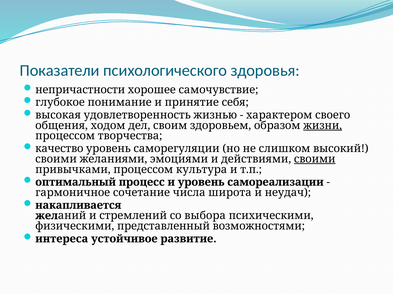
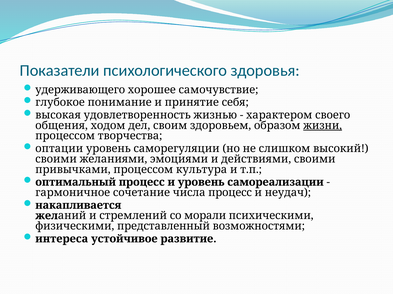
непричастности: непричастности -> удерживающего (80, 90)
качество: качество -> оптации (59, 149)
своими underline: present -> none (315, 159)
числа широта: широта -> процесс (230, 193)
выбора: выбора -> морали (205, 216)
